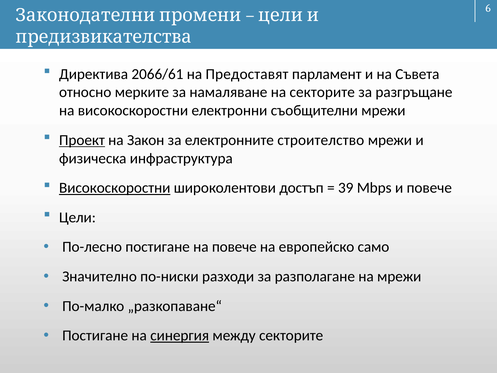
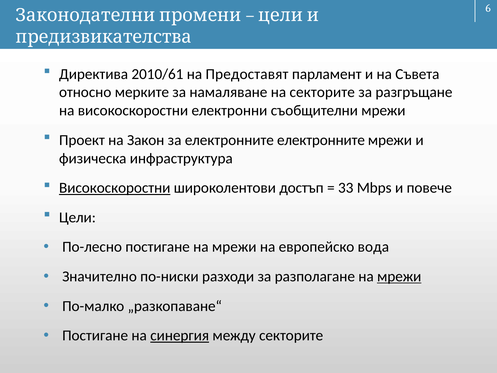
2066/61: 2066/61 -> 2010/61 (157, 74)
Проект underline: present -> none (82, 140)
електронните строителство: строителство -> електронните (321, 140)
39: 39 -> 33 (346, 188)
постигане на повече: повече -> мрежи (234, 247)
само: само -> вода (373, 247)
мрежи underline: none -> present (399, 276)
